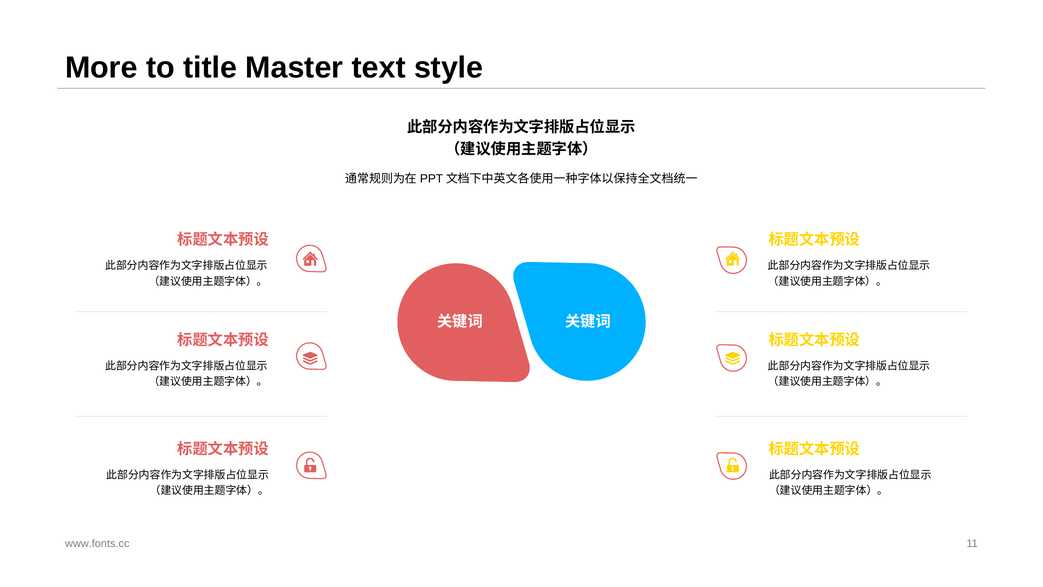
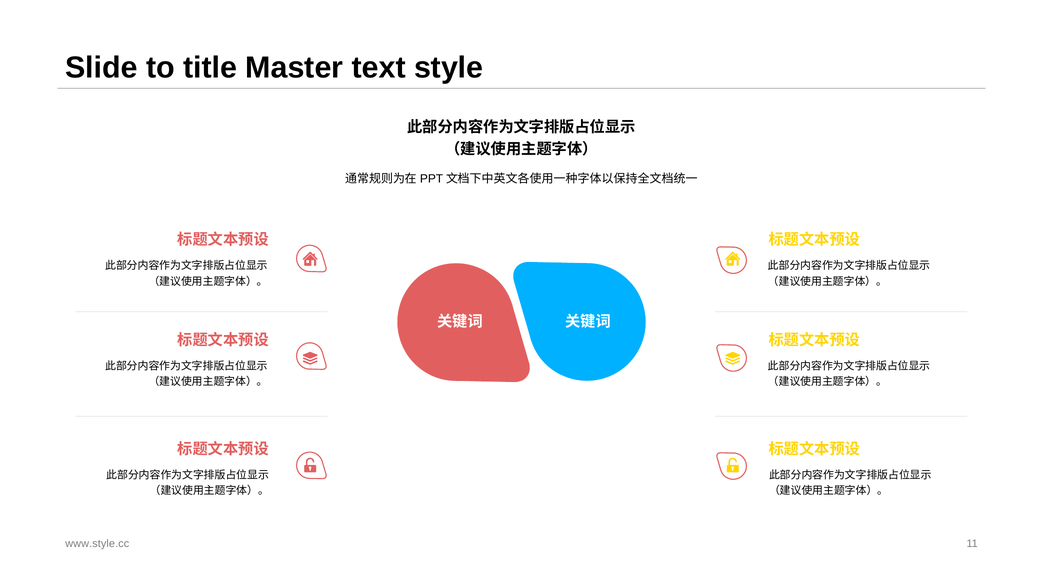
More: More -> Slide (101, 67)
www.fonts.cc: www.fonts.cc -> www.style.cc (97, 543)
